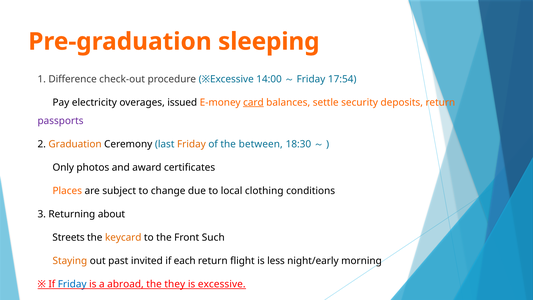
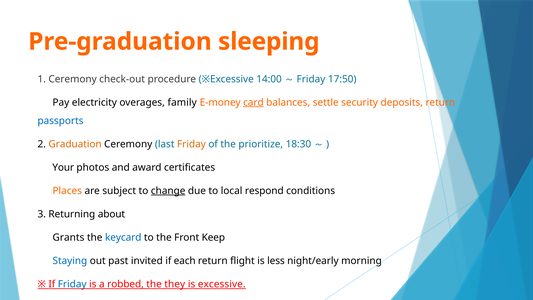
1 Difference: Difference -> Ceremony (73, 79)
17:54: 17:54 -> 17:50 (342, 79)
issued: issued -> family (182, 102)
passports colour: purple -> blue (60, 121)
between: between -> prioritize (261, 144)
Only: Only -> Your (63, 167)
change underline: none -> present (168, 191)
clothing: clothing -> respond (264, 191)
Streets: Streets -> Grants (68, 237)
keycard colour: orange -> blue (123, 237)
Such: Such -> Keep (213, 237)
Staying colour: orange -> blue (70, 261)
abroad: abroad -> robbed (126, 284)
